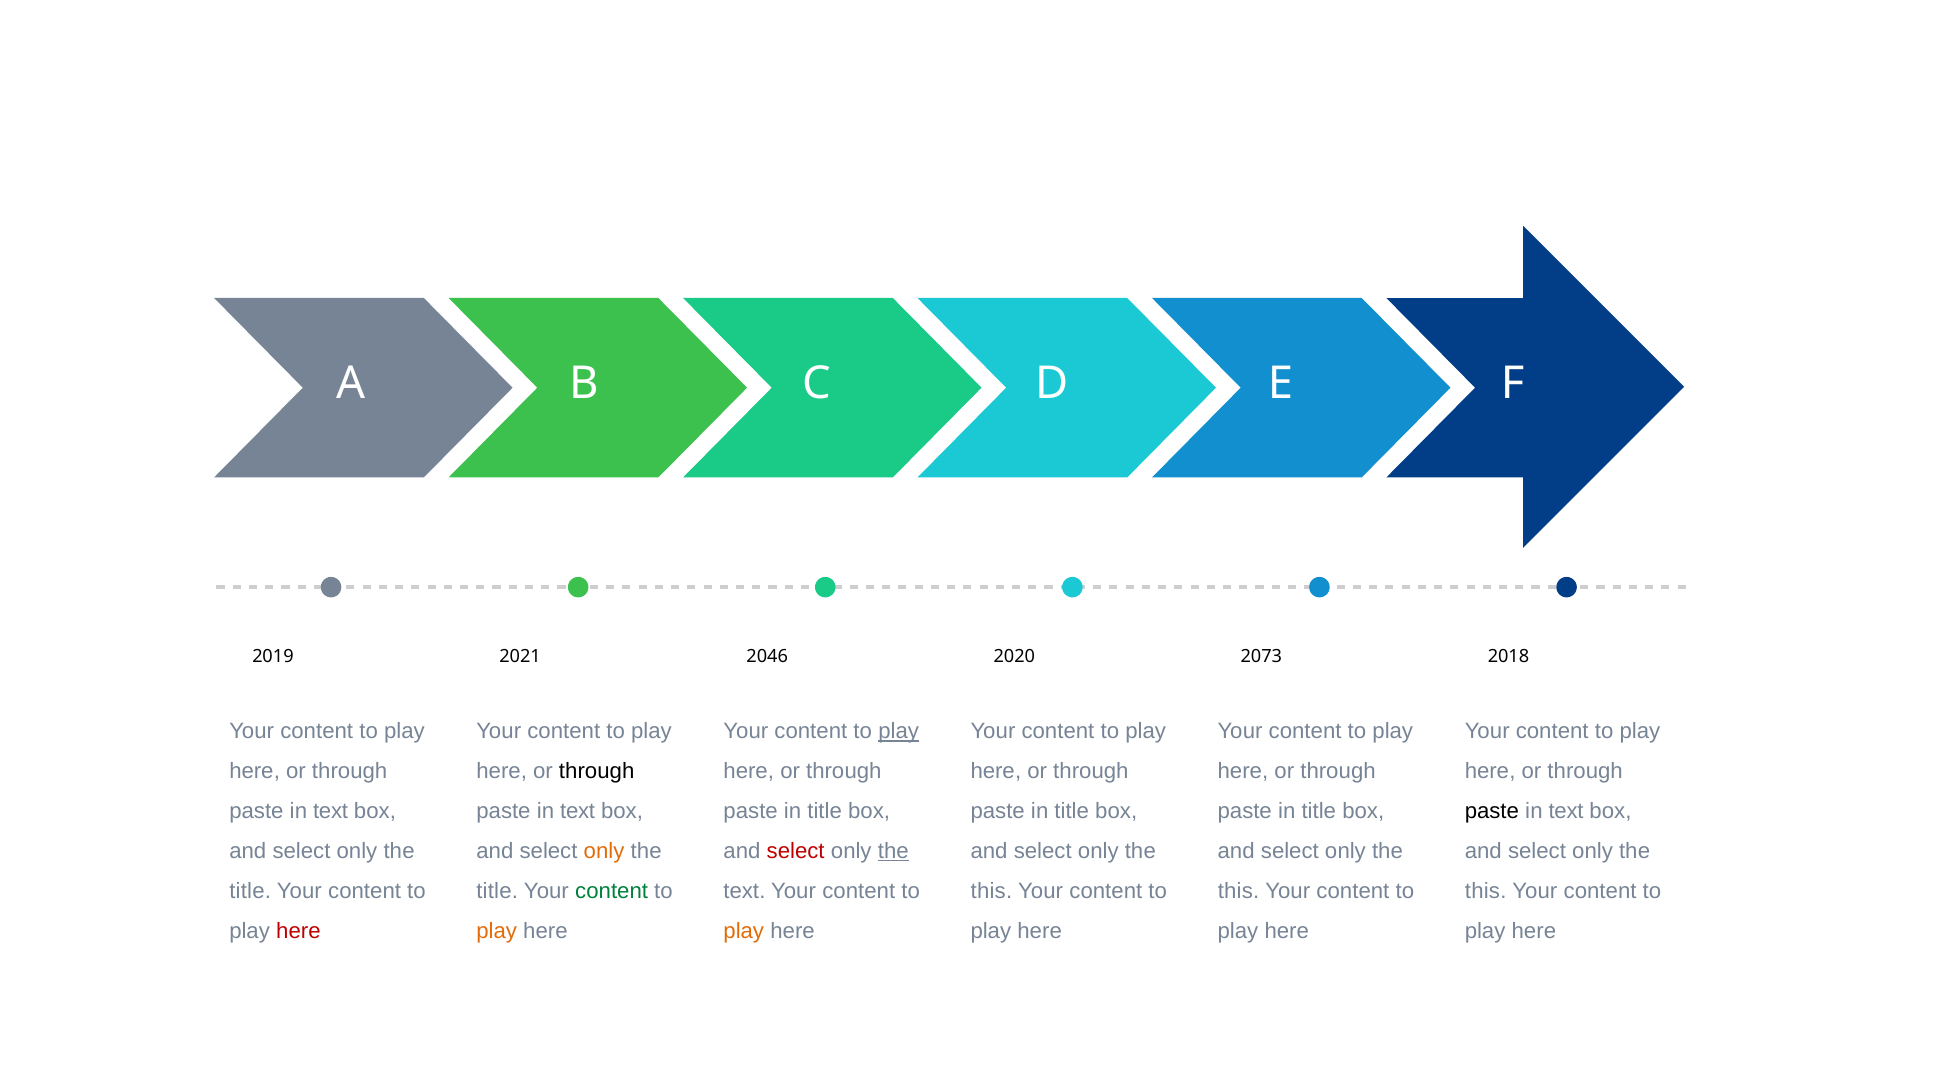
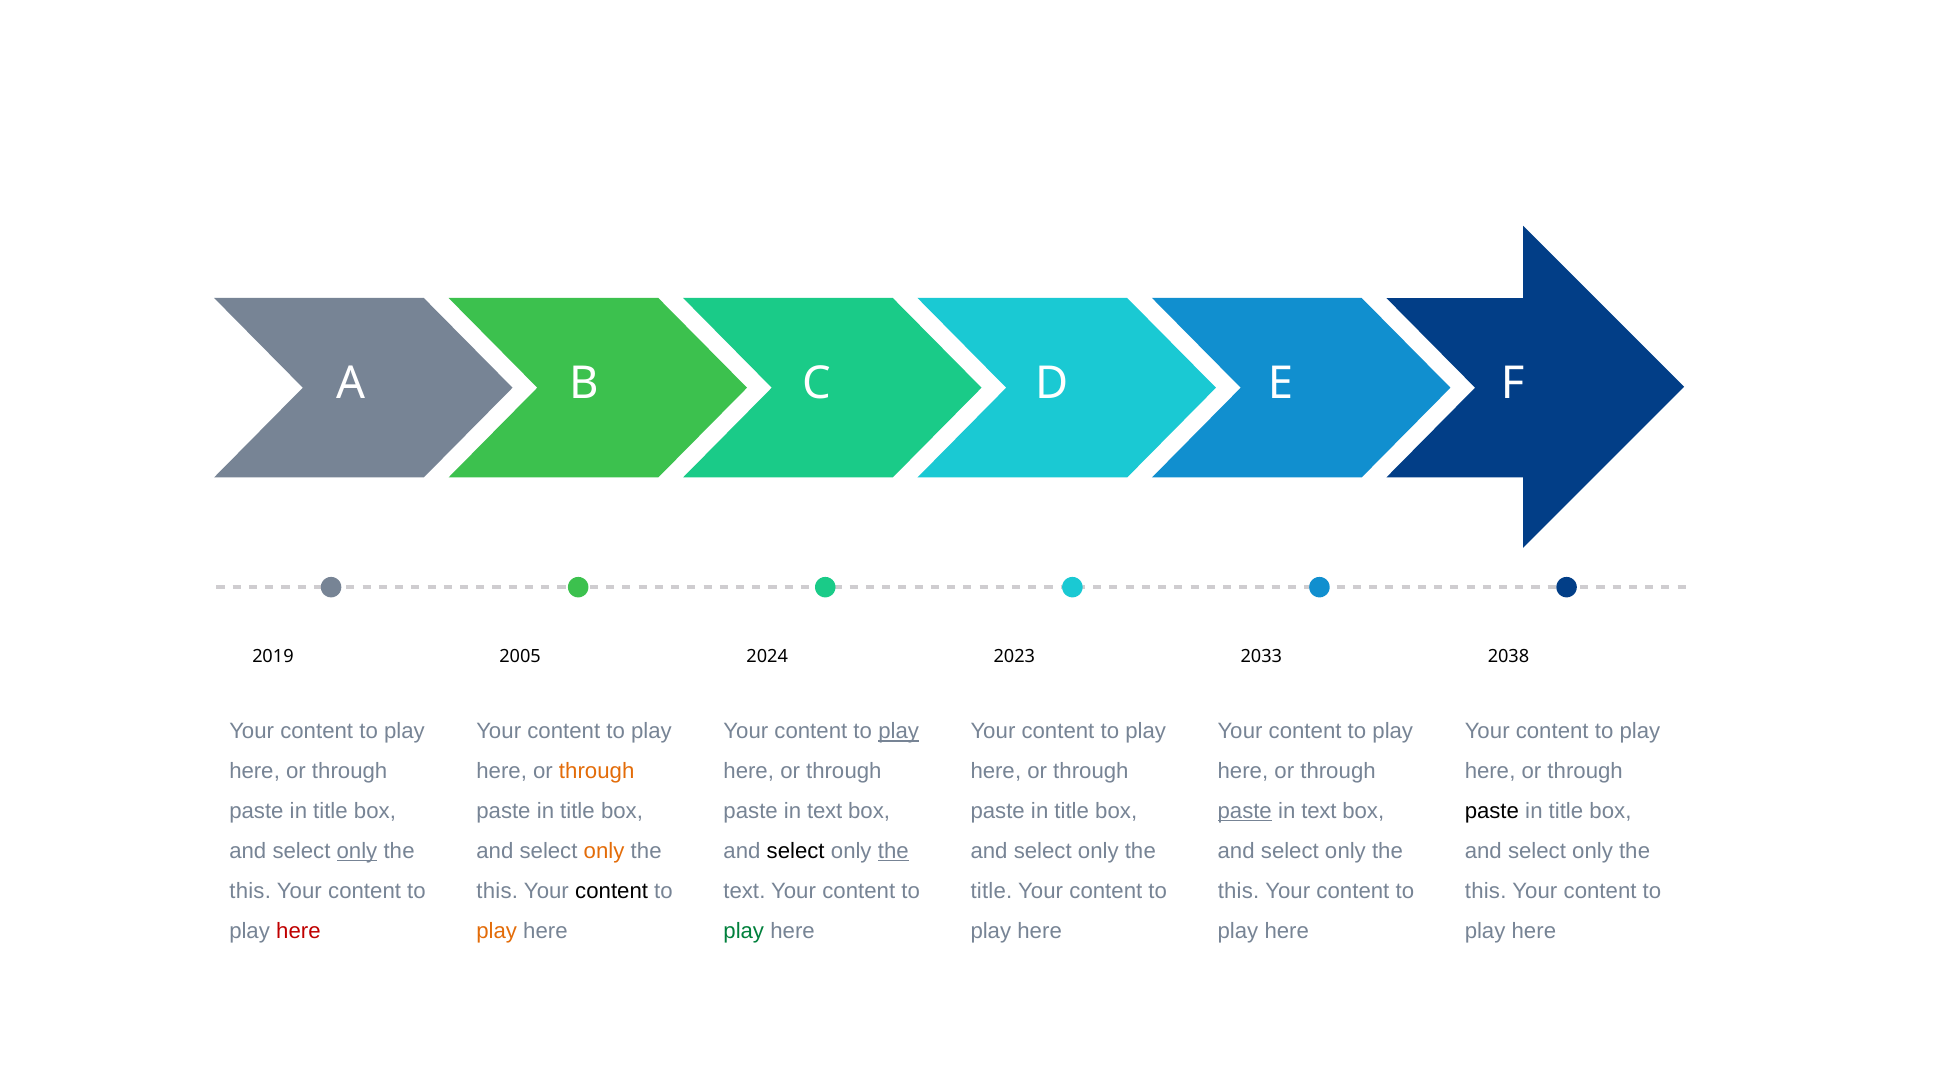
2021: 2021 -> 2005 (520, 656)
2046: 2046 -> 2024 (767, 656)
2020: 2020 -> 2023 (1014, 656)
2073: 2073 -> 2033 (1261, 656)
2018: 2018 -> 2038 (1508, 656)
through colour: black -> orange (597, 771)
text: text -> title (330, 811)
text: text -> title (577, 811)
title: title -> text (825, 811)
paste underline: none -> present (1245, 811)
title: title -> text (1319, 811)
text: text -> title (1566, 811)
only underline: none -> present (357, 851)
select colour: red -> black (796, 851)
title: title -> this (250, 891)
title: title -> this (497, 891)
content colour: green -> black (612, 891)
this: this -> title (991, 891)
play colour: orange -> green (744, 931)
